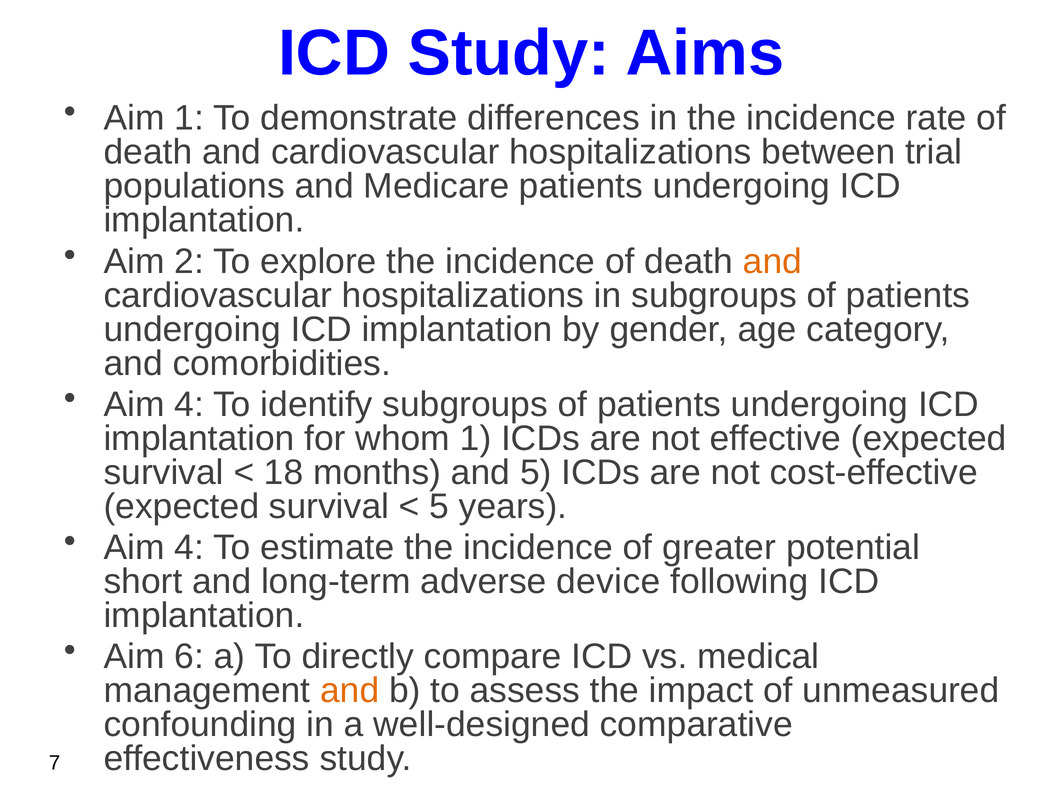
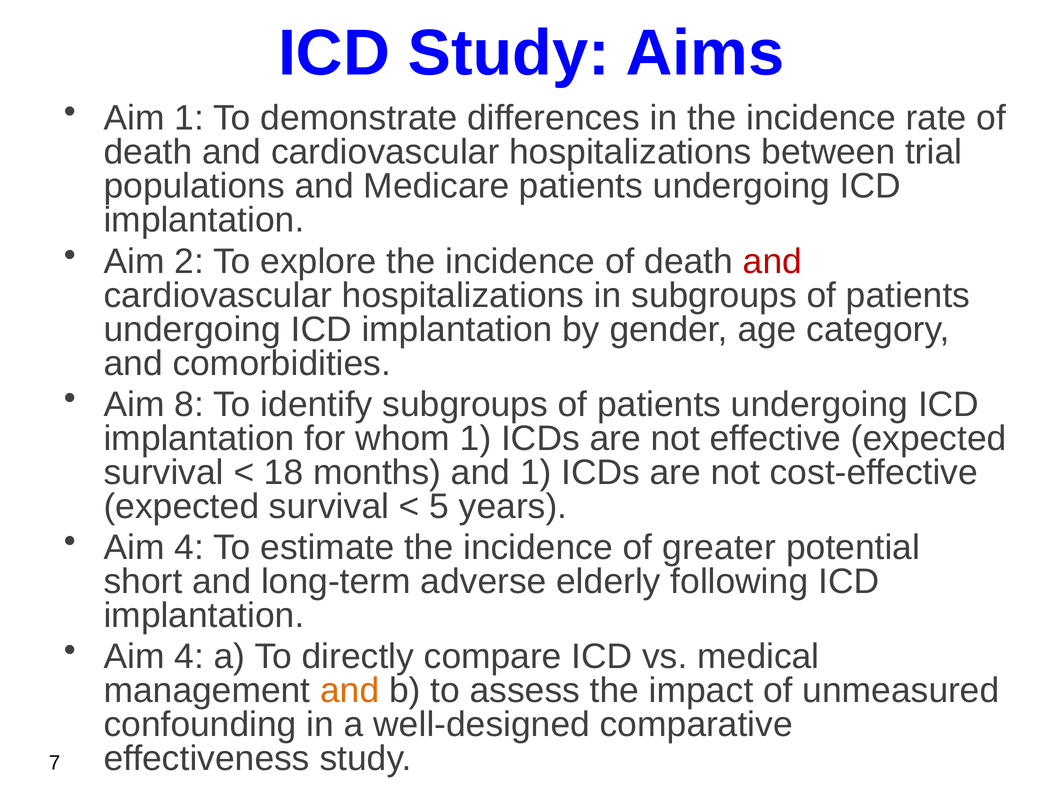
and colour: orange -> red (772, 261)
4: 4 -> 8 (189, 405)
and 5: 5 -> 1 (536, 473)
device: device -> elderly (608, 582)
6: 6 -> 4 (189, 657)
